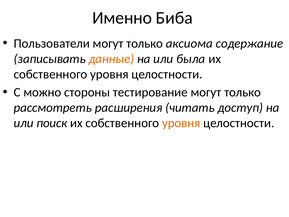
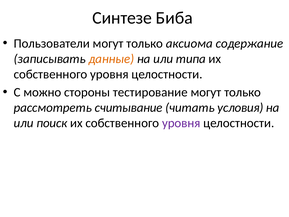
Именно: Именно -> Синтезе (122, 18)
была: была -> типа (191, 59)
расширения: расширения -> считывание (129, 108)
доступ: доступ -> условия (240, 108)
уровня colour: orange -> purple (181, 123)
